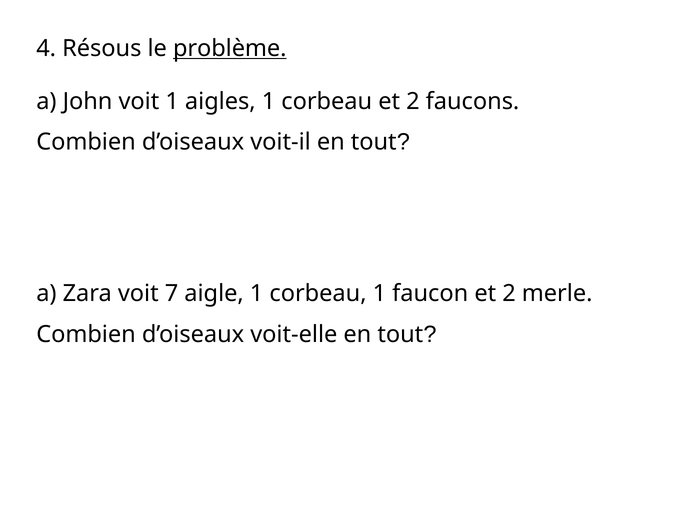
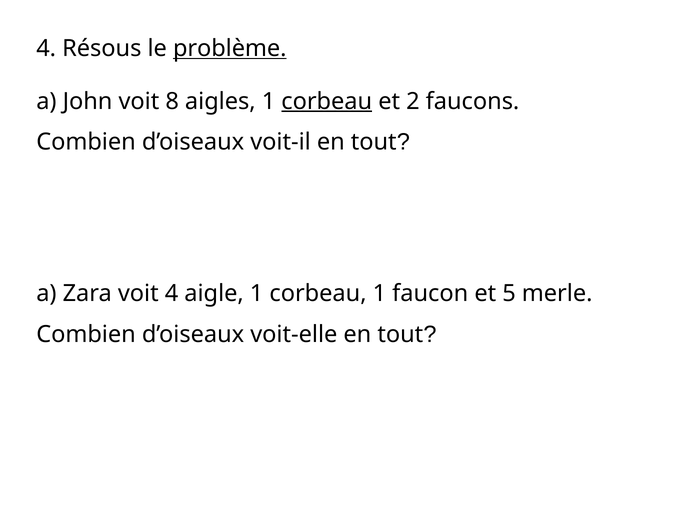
voit 1: 1 -> 8 (172, 101)
corbeau underline: none -> present (327, 101)
voit 7: 7 -> 4 (172, 293)
faucon et 2: 2 -> 5 (509, 293)
